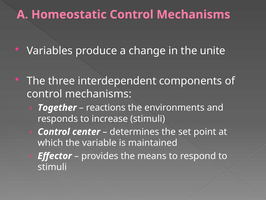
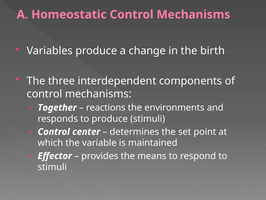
unite: unite -> birth (213, 51)
to increase: increase -> produce (110, 118)
